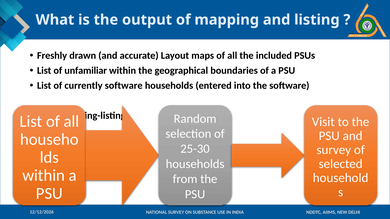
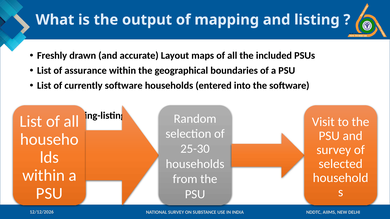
unfamiliar: unfamiliar -> assurance (86, 71)
